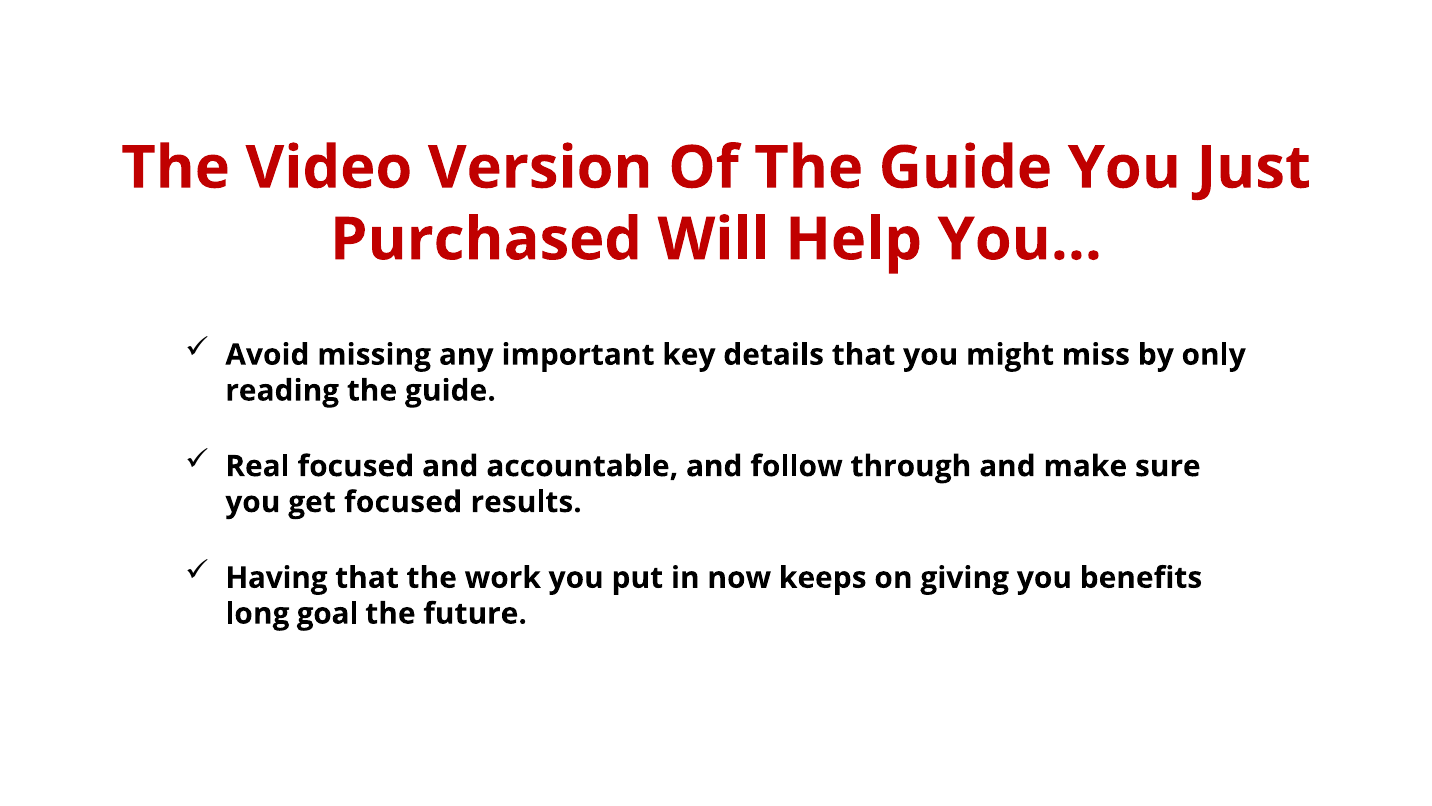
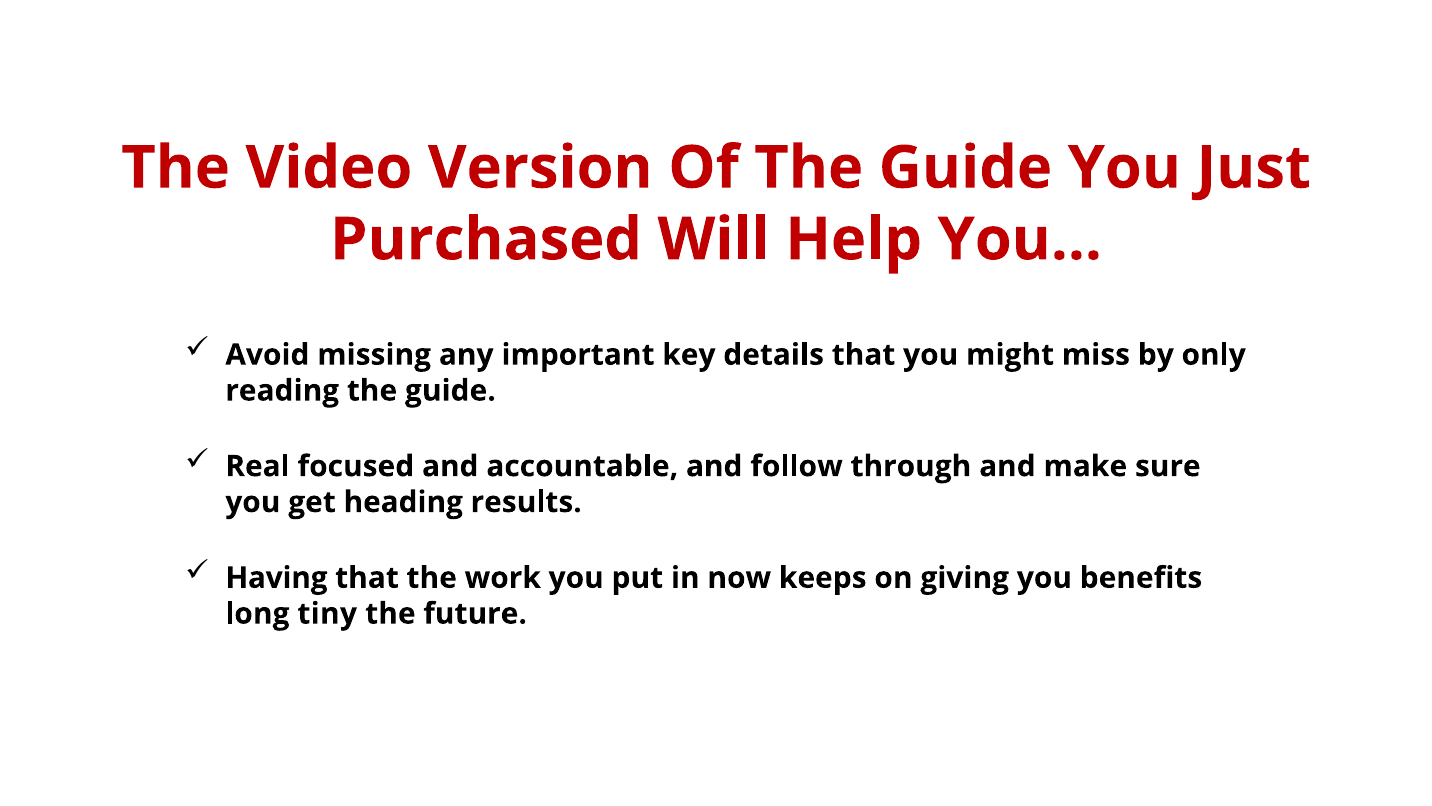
get focused: focused -> heading (403, 502)
goal: goal -> tiny (327, 613)
